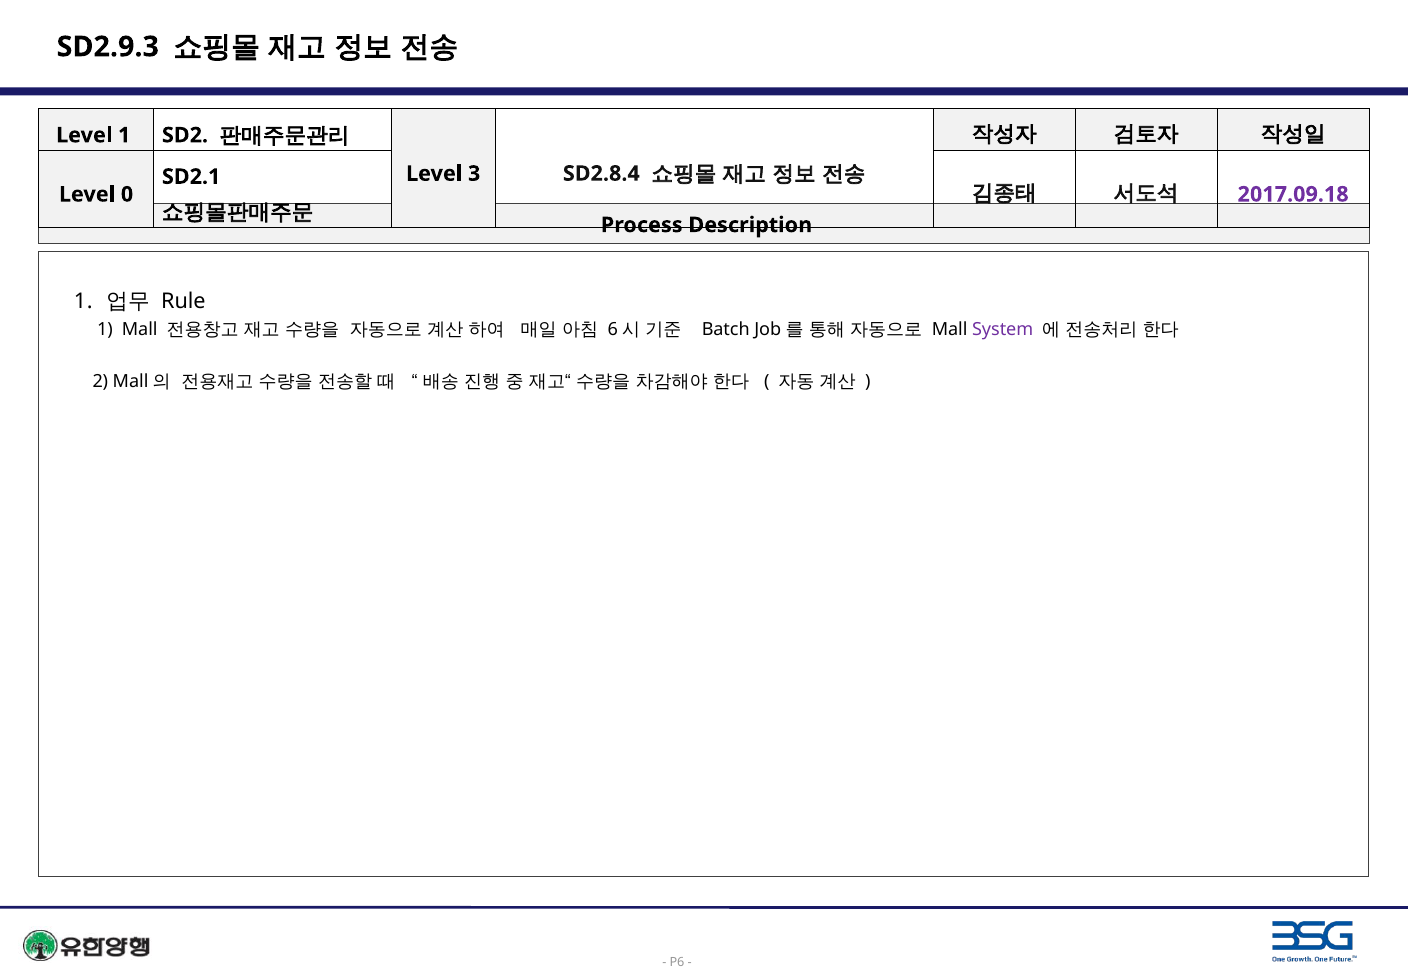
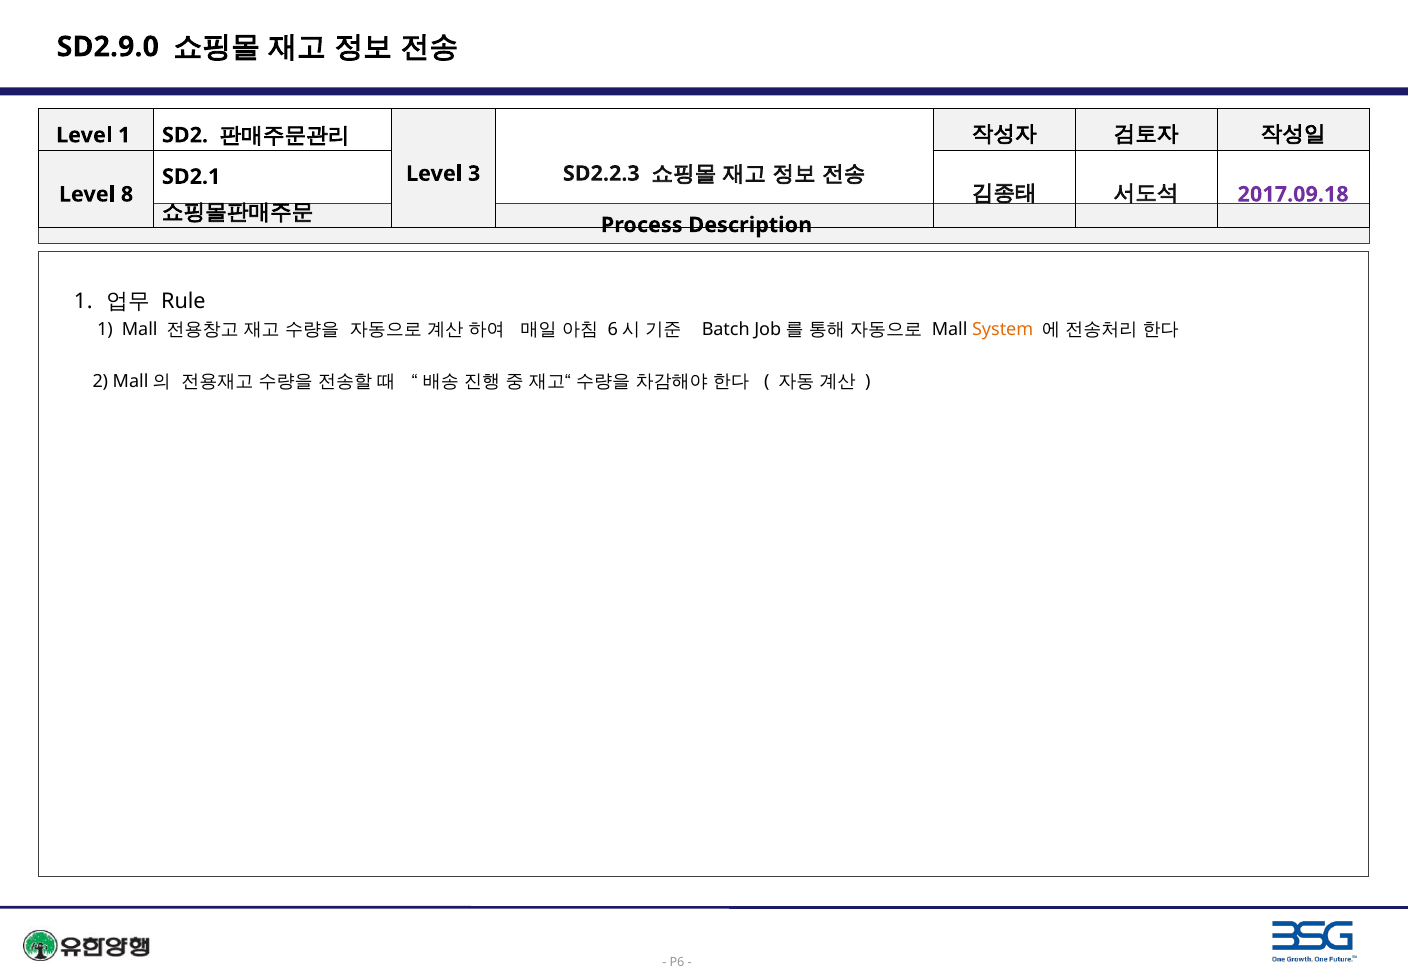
SD2.9.3: SD2.9.3 -> SD2.9.0 (108, 47)
SD2.8.4: SD2.8.4 -> SD2.2.3 (601, 174)
0: 0 -> 8 (127, 194)
System colour: purple -> orange (1003, 330)
